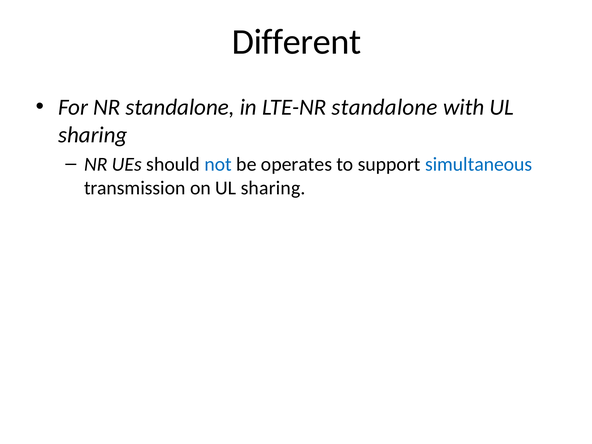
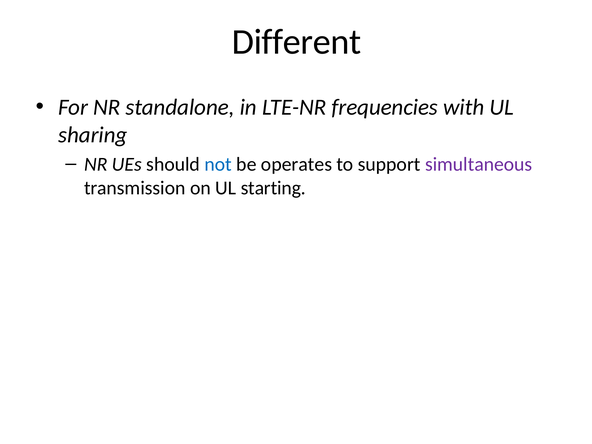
LTE-NR standalone: standalone -> frequencies (385, 107)
simultaneous colour: blue -> purple (479, 164)
on UL sharing: sharing -> starting (273, 188)
